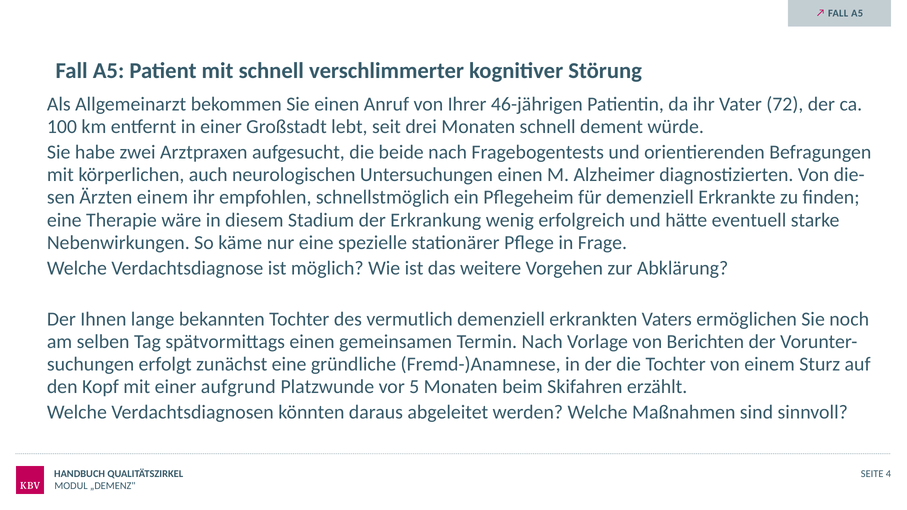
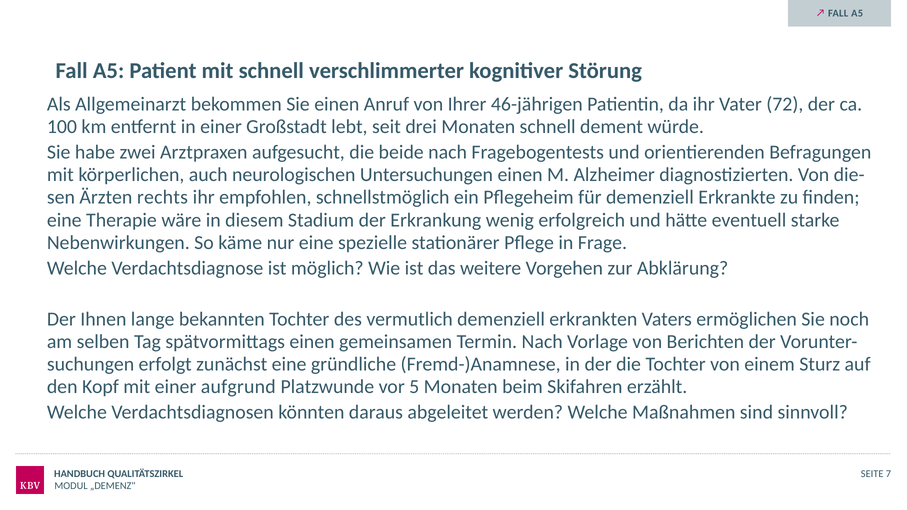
Ärzten einem: einem -> rechts (162, 197)
4: 4 -> 7 (888, 474)
